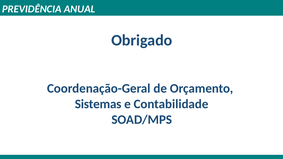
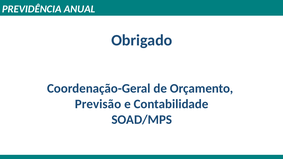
Sistemas: Sistemas -> Previsão (98, 104)
